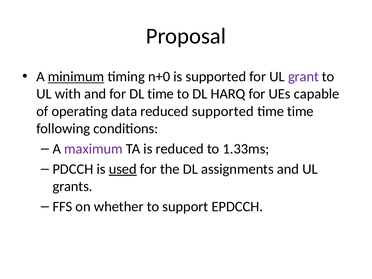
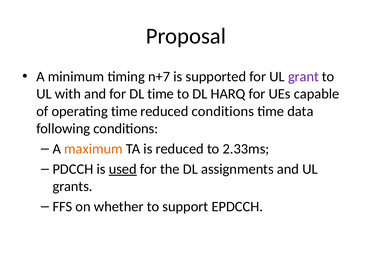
minimum underline: present -> none (76, 77)
n+0: n+0 -> n+7 (159, 77)
operating data: data -> time (124, 111)
reduced supported: supported -> conditions (223, 111)
time time: time -> data (300, 111)
maximum colour: purple -> orange (93, 149)
1.33ms: 1.33ms -> 2.33ms (246, 149)
